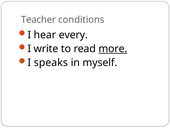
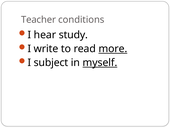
every: every -> study (73, 35)
speaks: speaks -> subject (51, 62)
myself underline: none -> present (100, 62)
